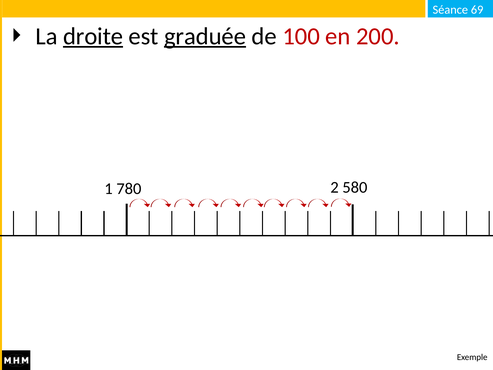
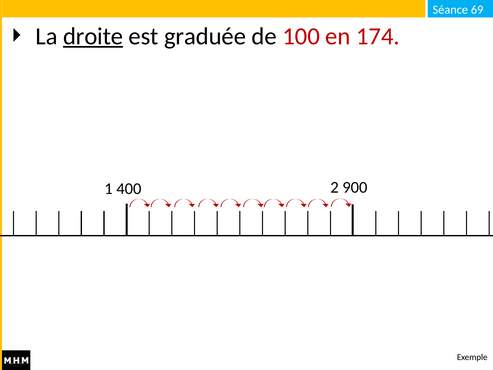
graduée underline: present -> none (205, 36)
200: 200 -> 174 (378, 36)
780: 780 -> 400 (129, 189)
580: 580 -> 900 (355, 187)
